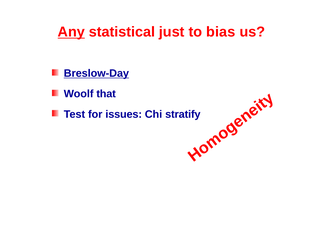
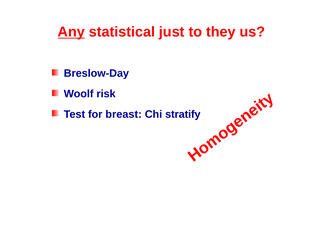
bias: bias -> they (221, 32)
Breslow-Day underline: present -> none (96, 73)
that: that -> risk (106, 94)
issues: issues -> breast (124, 114)
